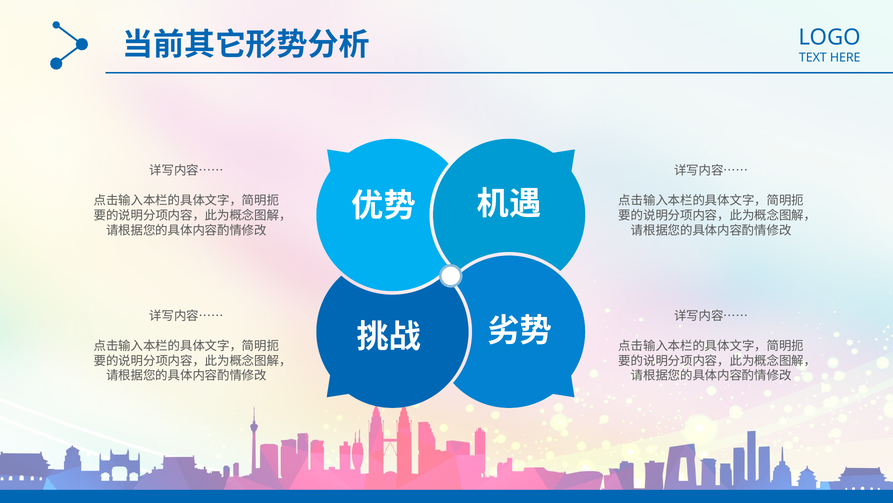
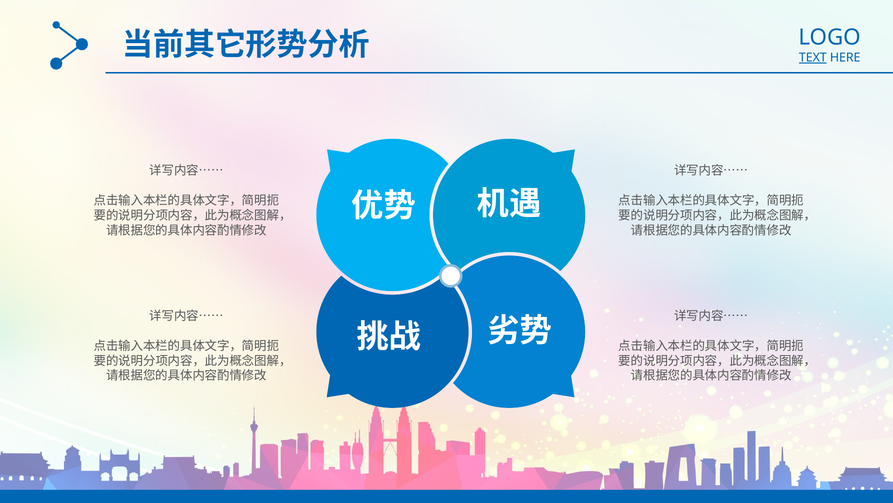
TEXT underline: none -> present (813, 58)
